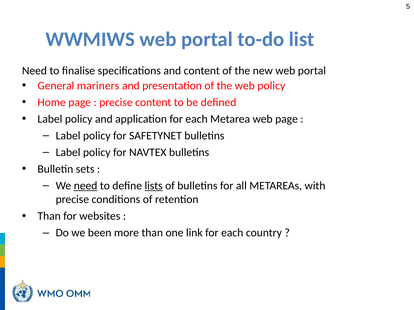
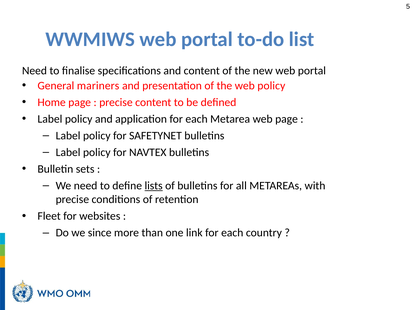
need underline: present -> none (86, 186)
Than: Than -> Fleet (49, 217)
been: been -> since (100, 233)
